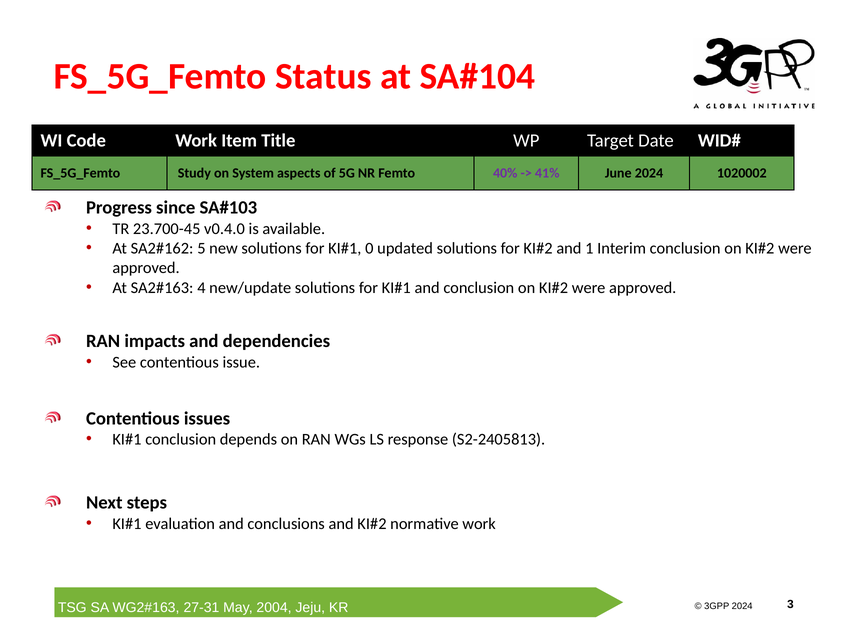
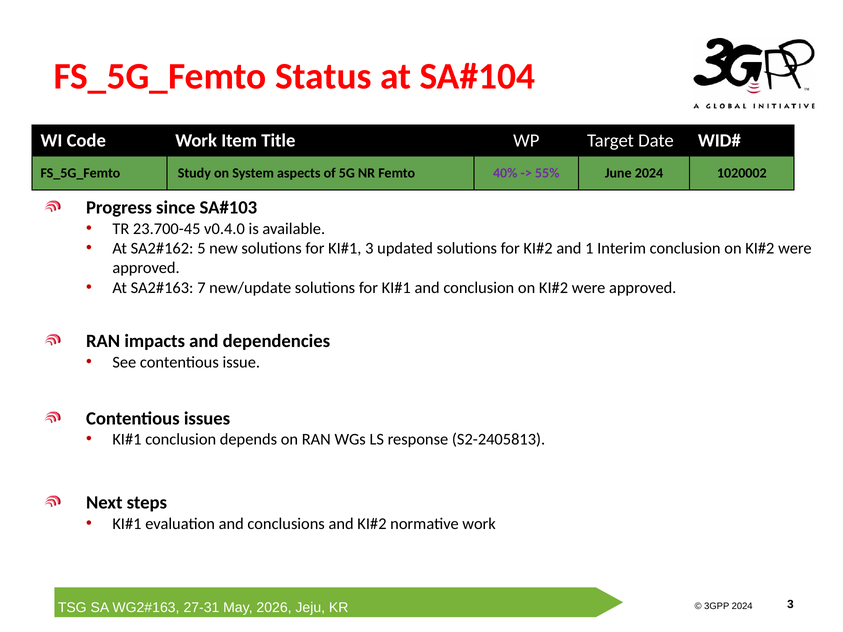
41%: 41% -> 55% (547, 173)
0: 0 -> 3 (369, 248)
4: 4 -> 7 (201, 288)
2004: 2004 -> 2026 (274, 608)
